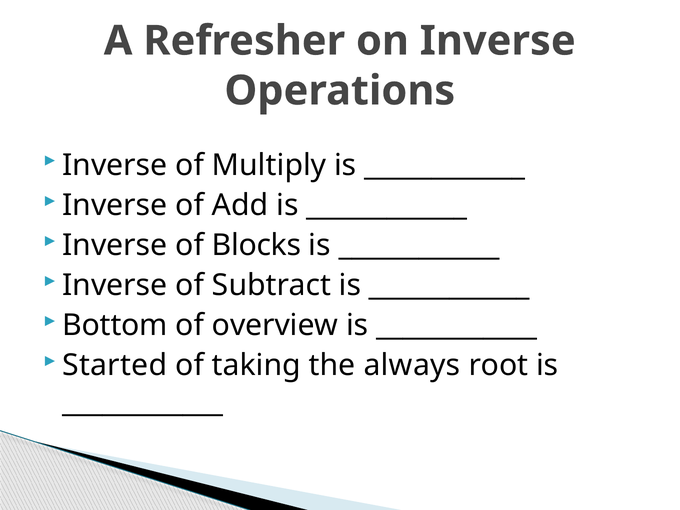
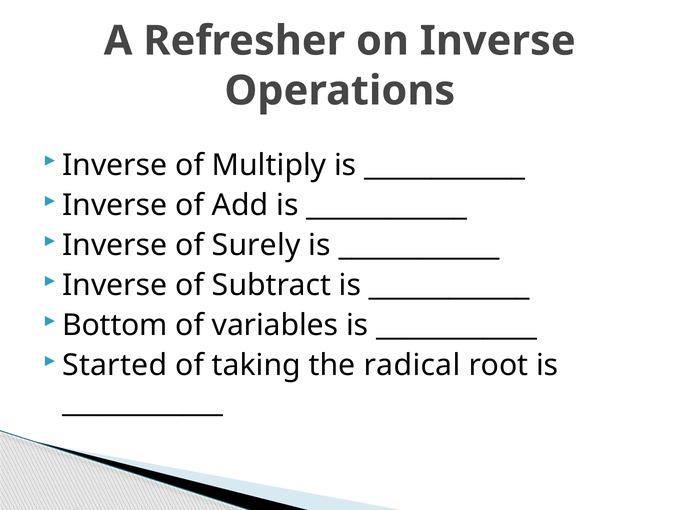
Blocks: Blocks -> Surely (256, 245)
overview: overview -> variables (275, 325)
always: always -> radical (412, 366)
